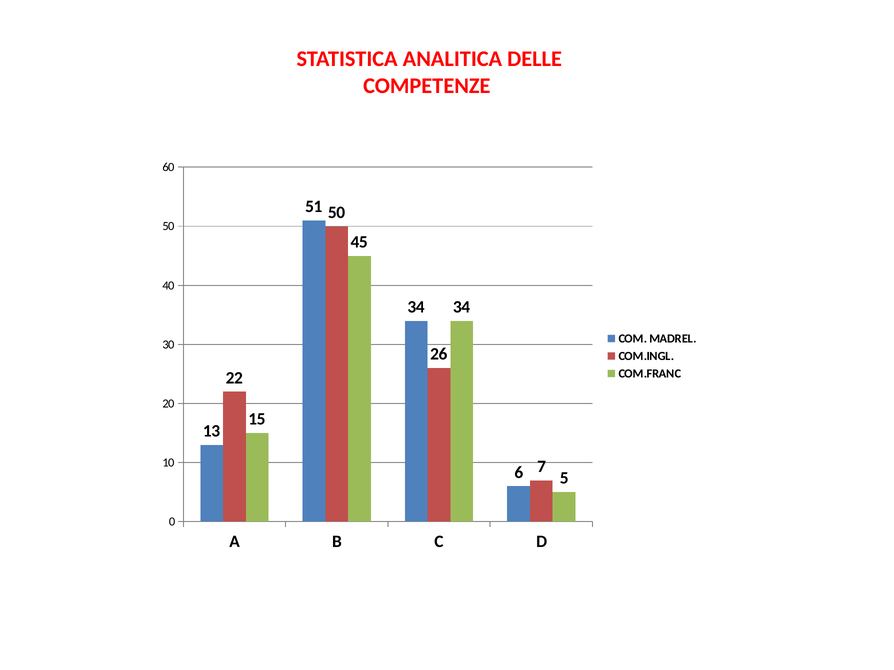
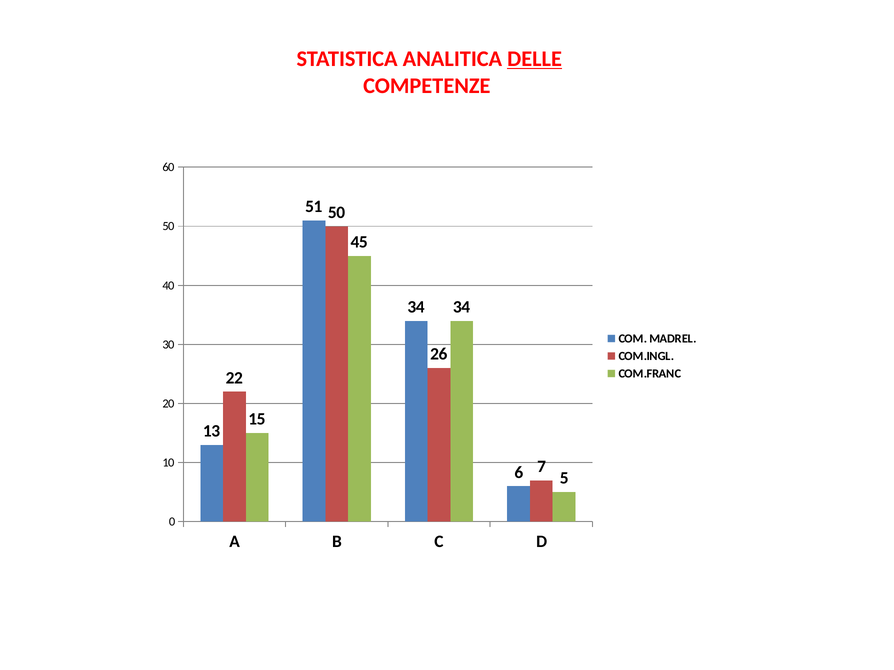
DELLE underline: none -> present (535, 59)
